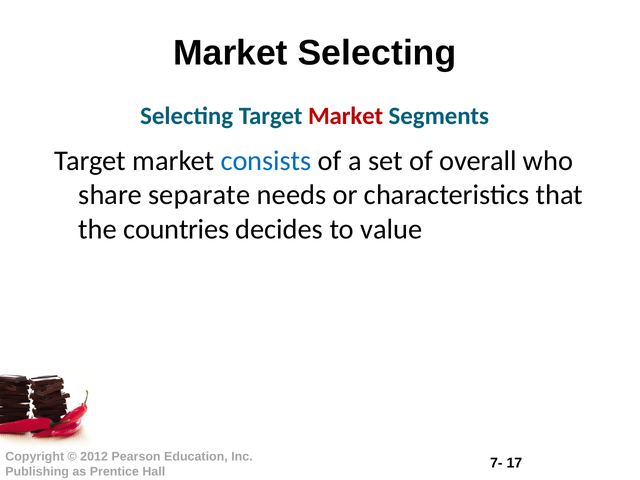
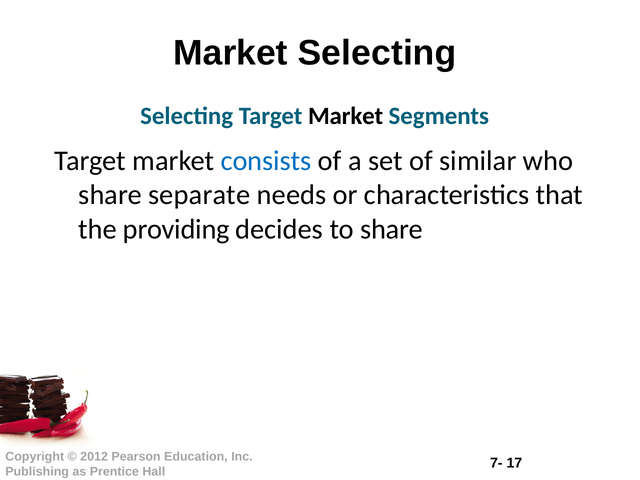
Market colour: red -> black (346, 116)
overall: overall -> similar (478, 161)
countries: countries -> providing (176, 229)
to value: value -> share (392, 229)
